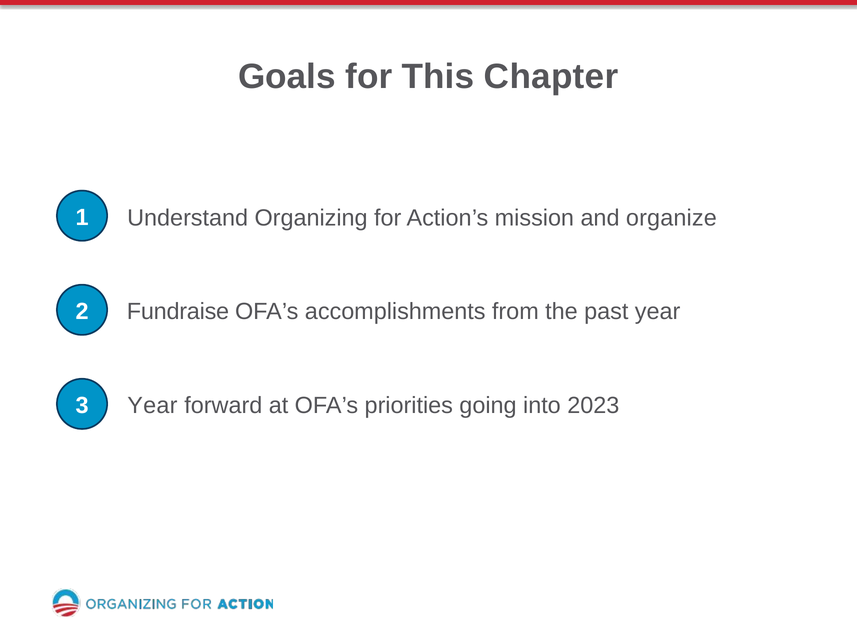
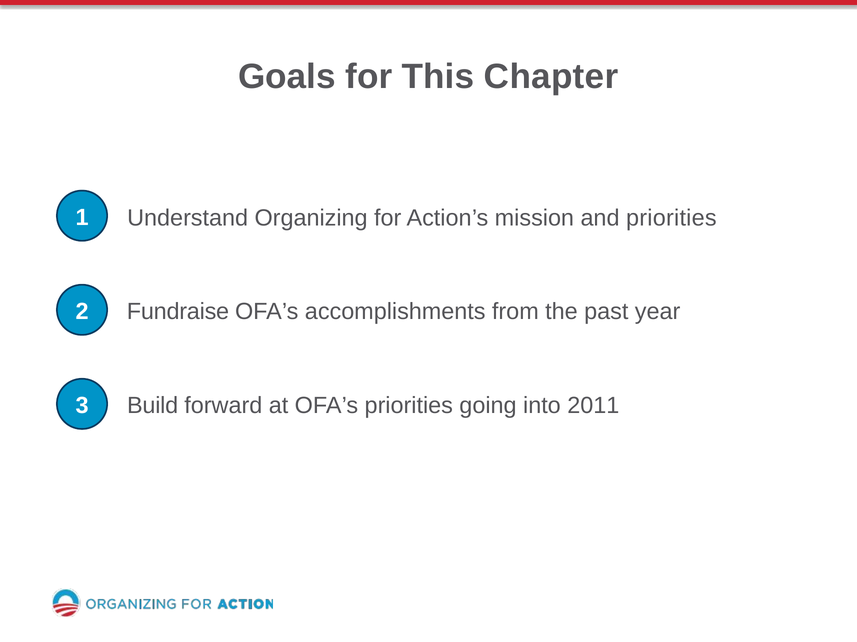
and organize: organize -> priorities (671, 218)
Year: Year -> Build (153, 406)
2023: 2023 -> 2011 (593, 406)
